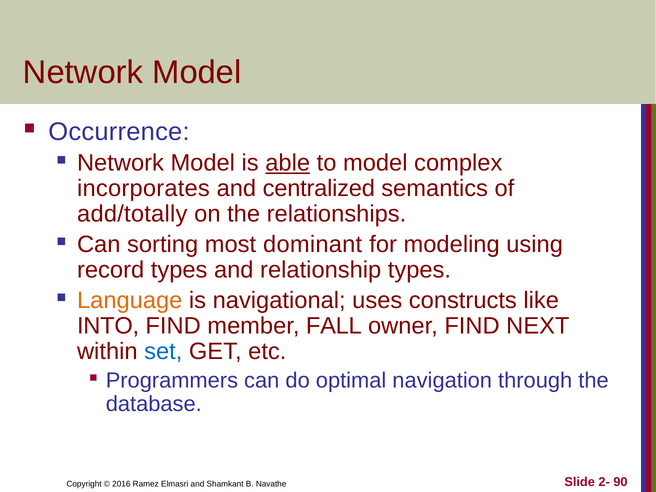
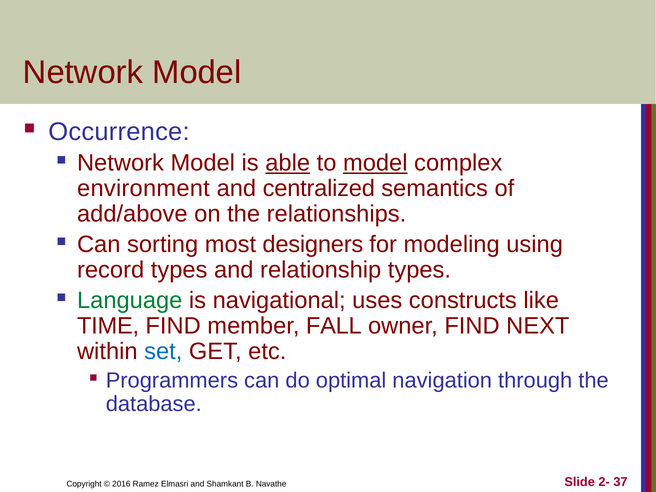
model underline: none -> present (375, 163)
incorporates: incorporates -> environment (143, 189)
add/totally: add/totally -> add/above (132, 214)
dominant: dominant -> designers (313, 244)
Language colour: orange -> green (130, 300)
INTO: INTO -> TIME (108, 326)
90: 90 -> 37 (620, 482)
